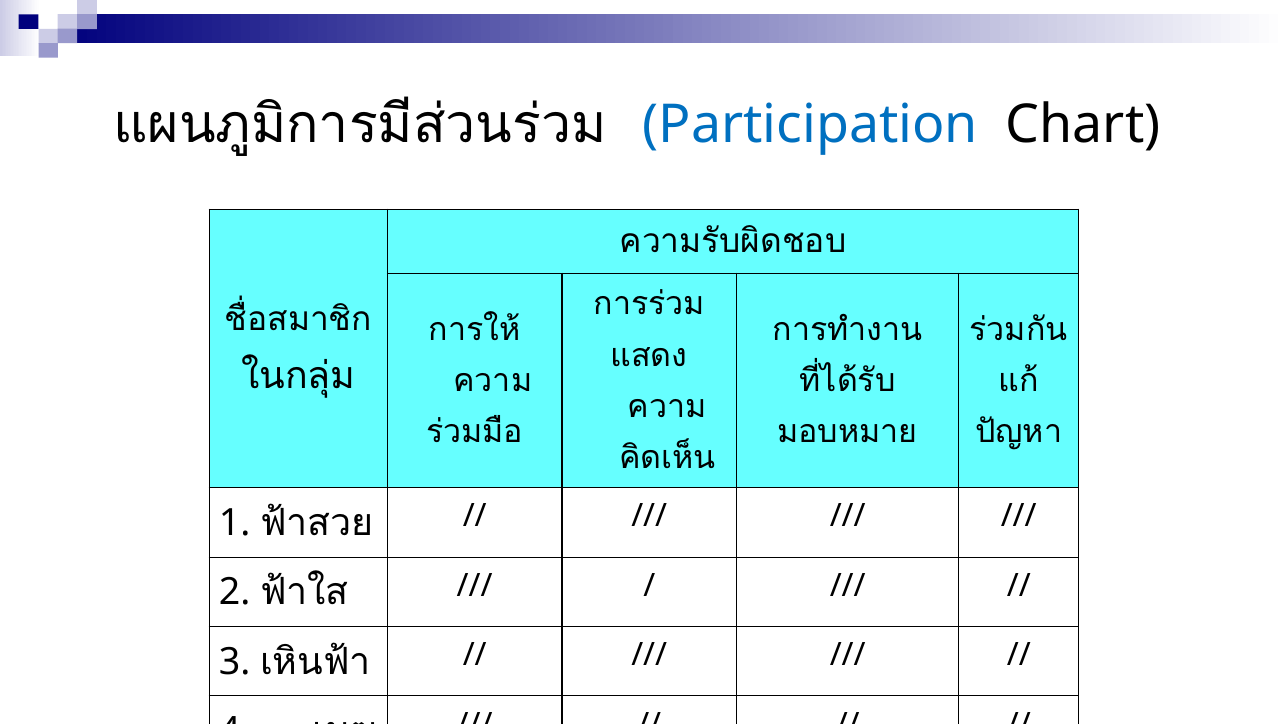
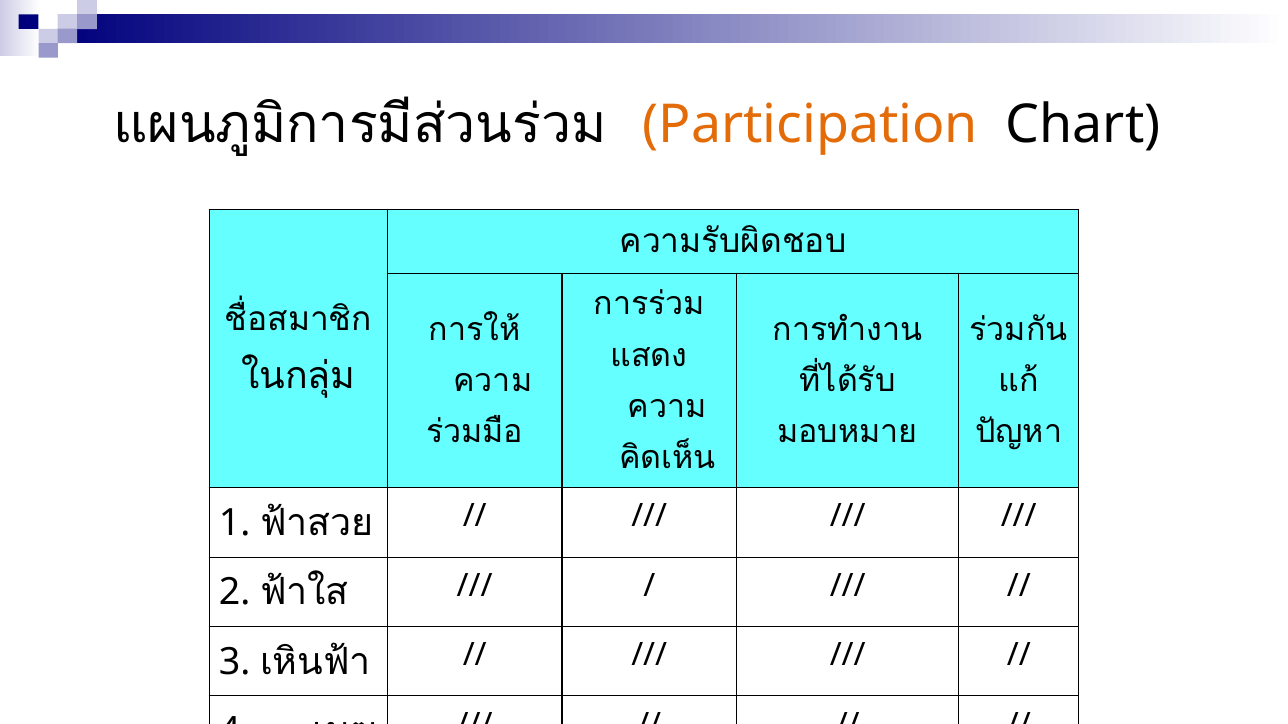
Participation colour: blue -> orange (810, 124)
